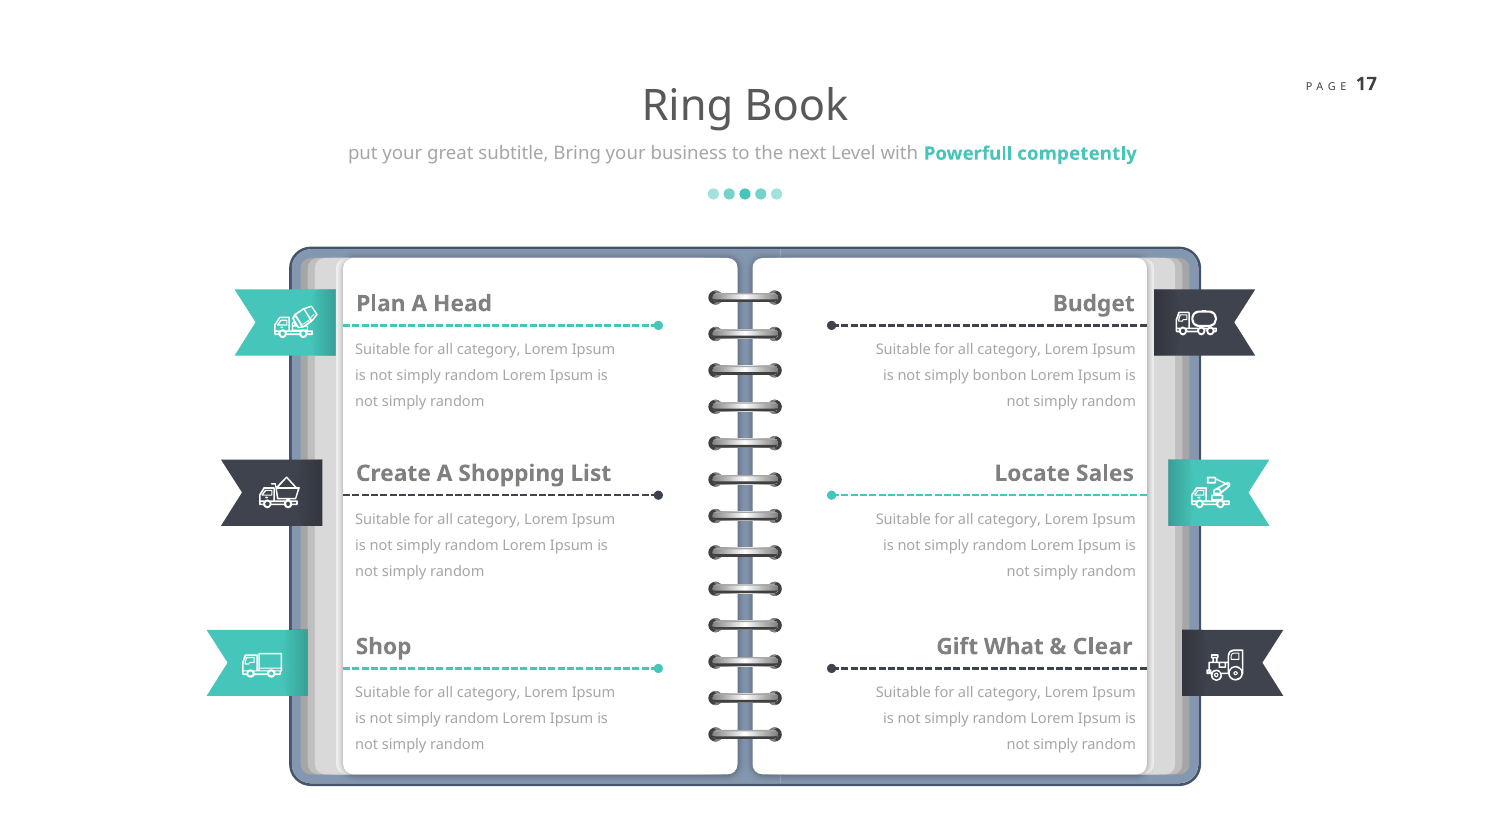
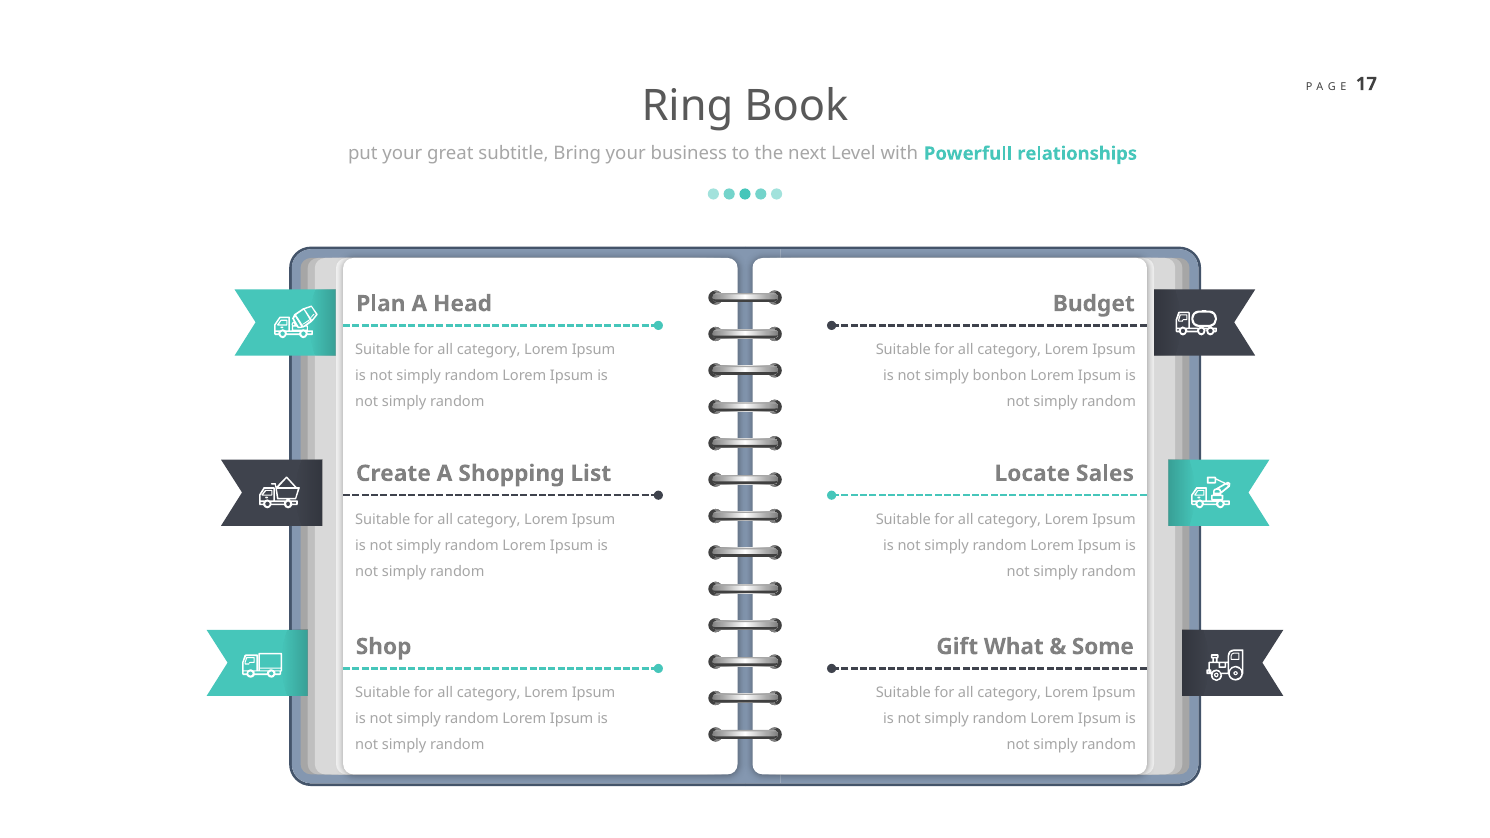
competently: competently -> relationships (1077, 154)
Clear: Clear -> Some (1103, 647)
